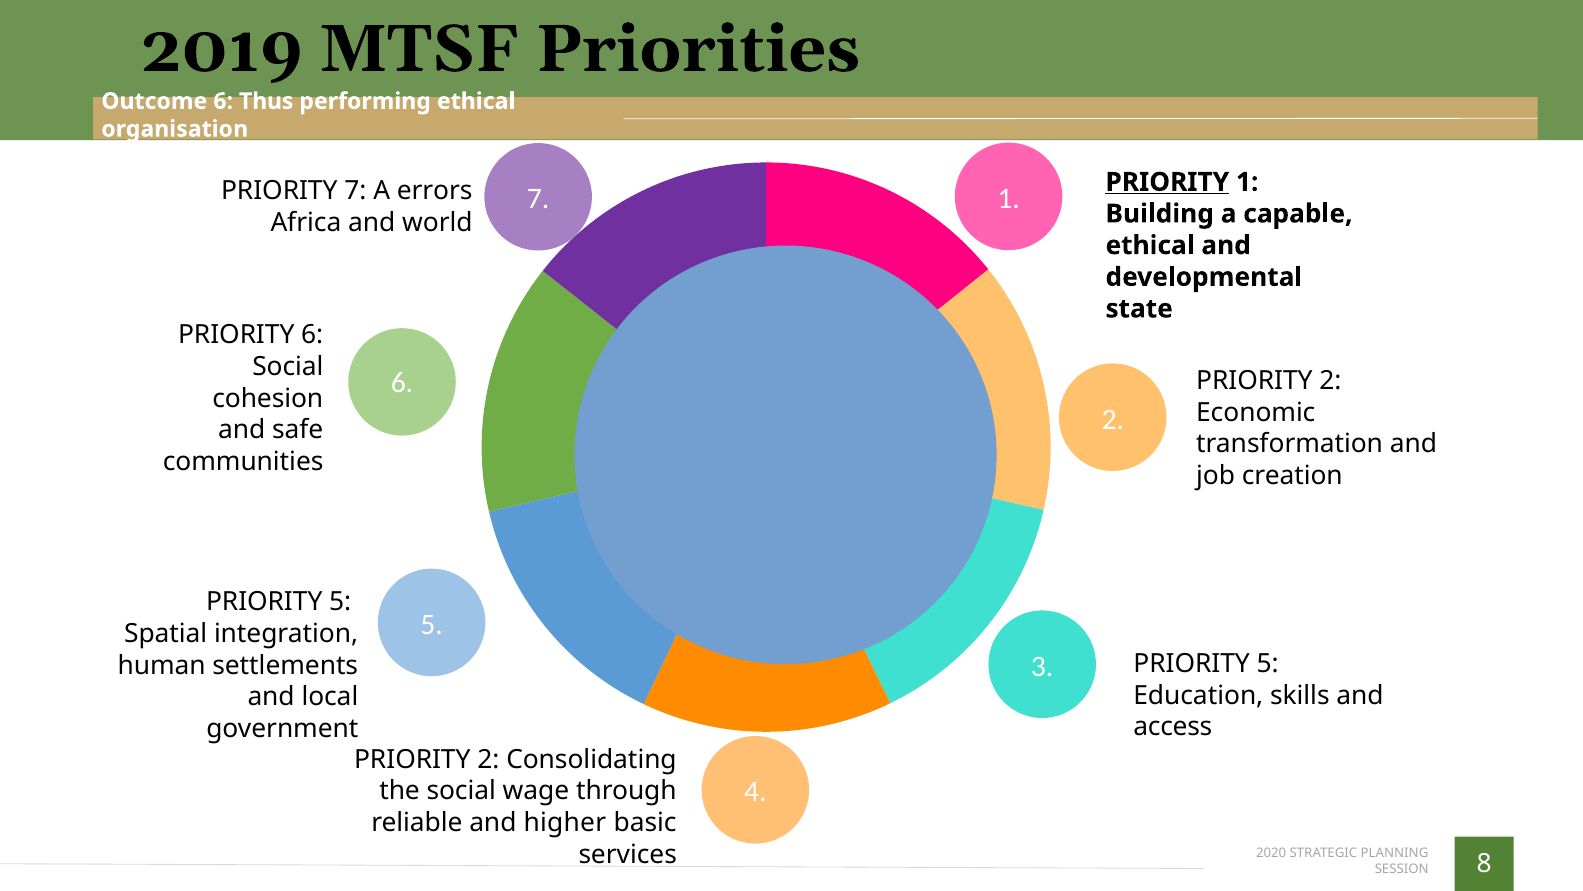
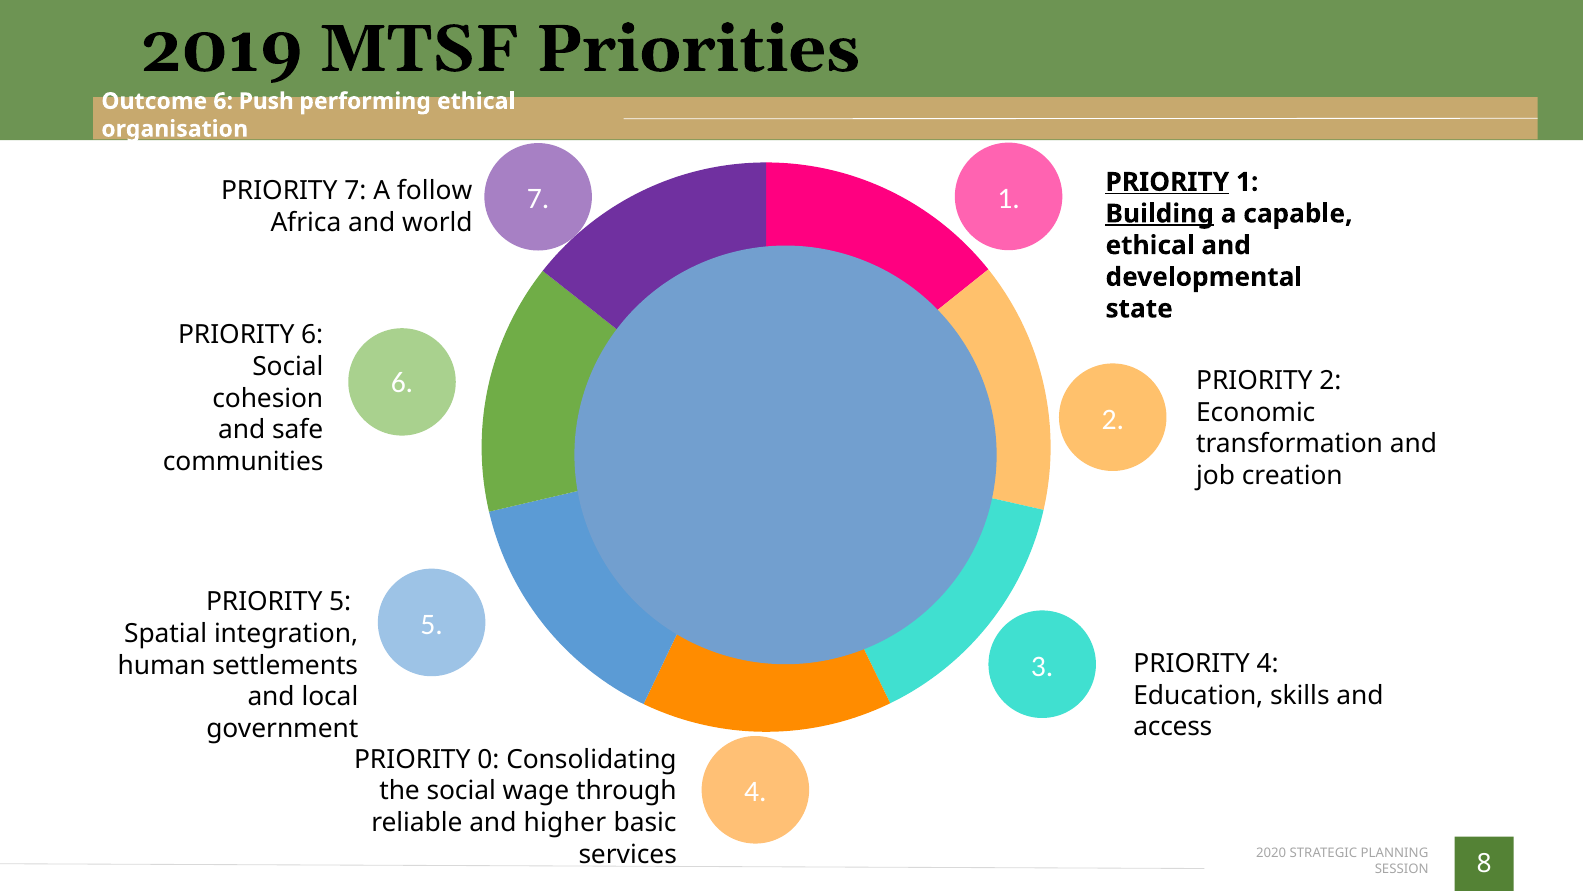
Thus: Thus -> Push (266, 101)
errors: errors -> follow (435, 191)
Building underline: none -> present (1160, 214)
5: 5 -> 4 (1268, 663)
2: 2 -> 0 (488, 759)
